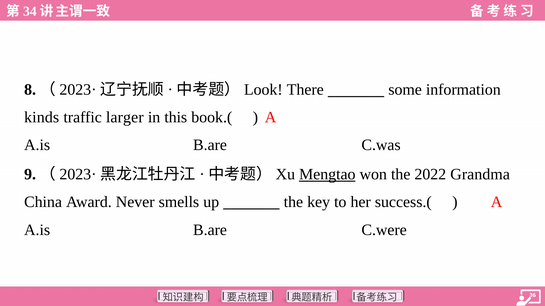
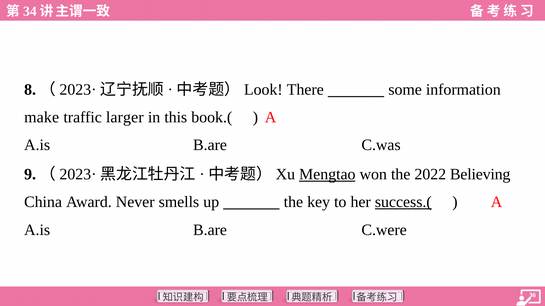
kinds: kinds -> make (42, 118)
Grandma: Grandma -> Believing (480, 175)
success.( underline: none -> present (403, 202)
